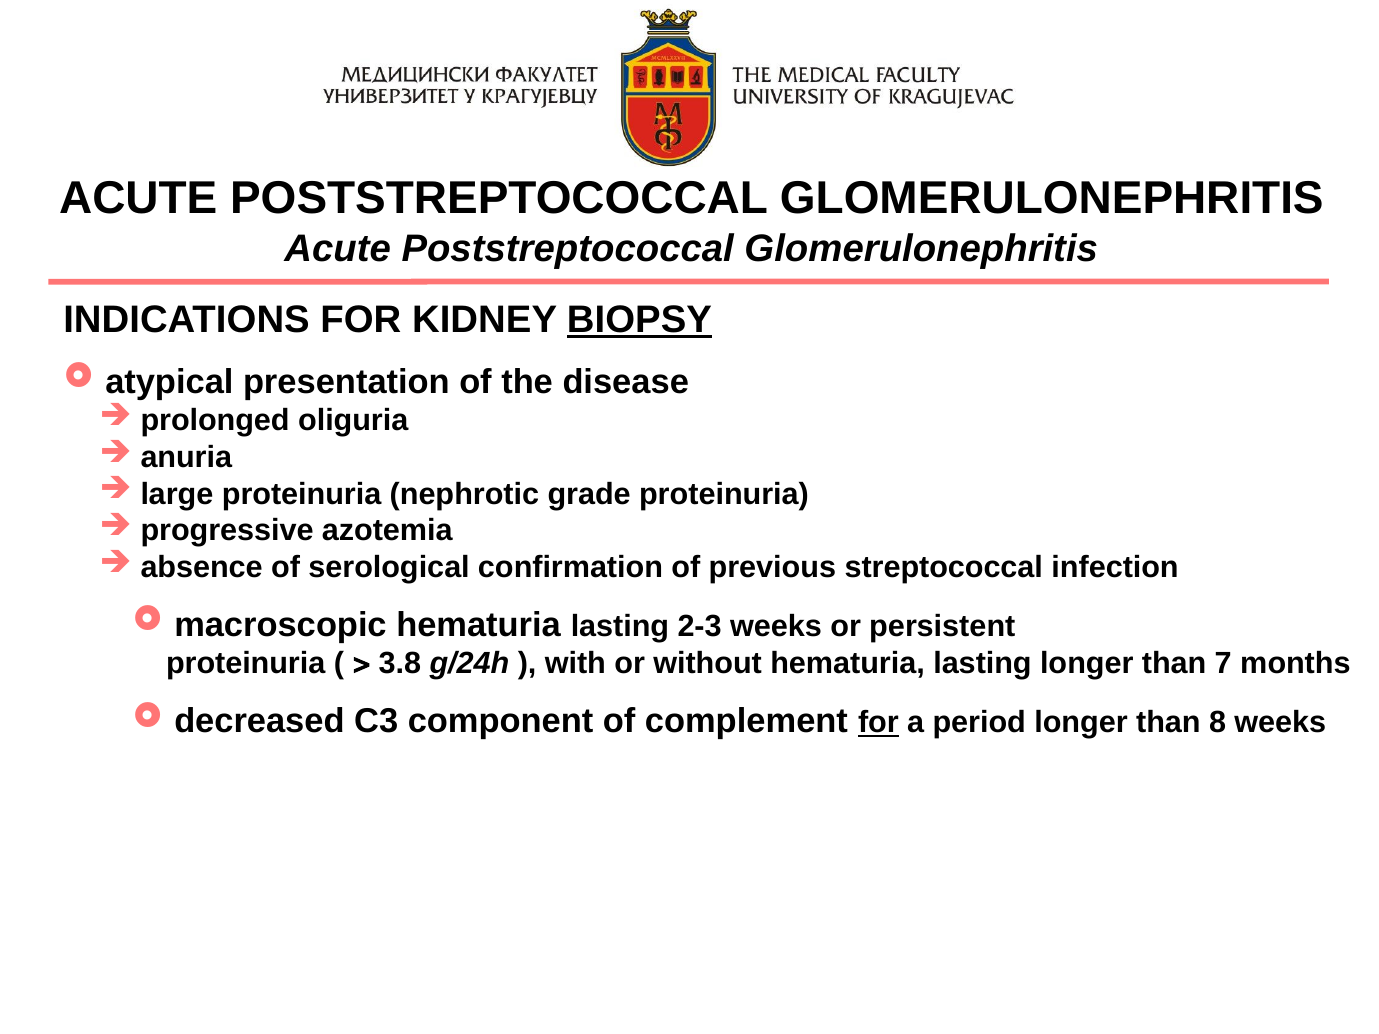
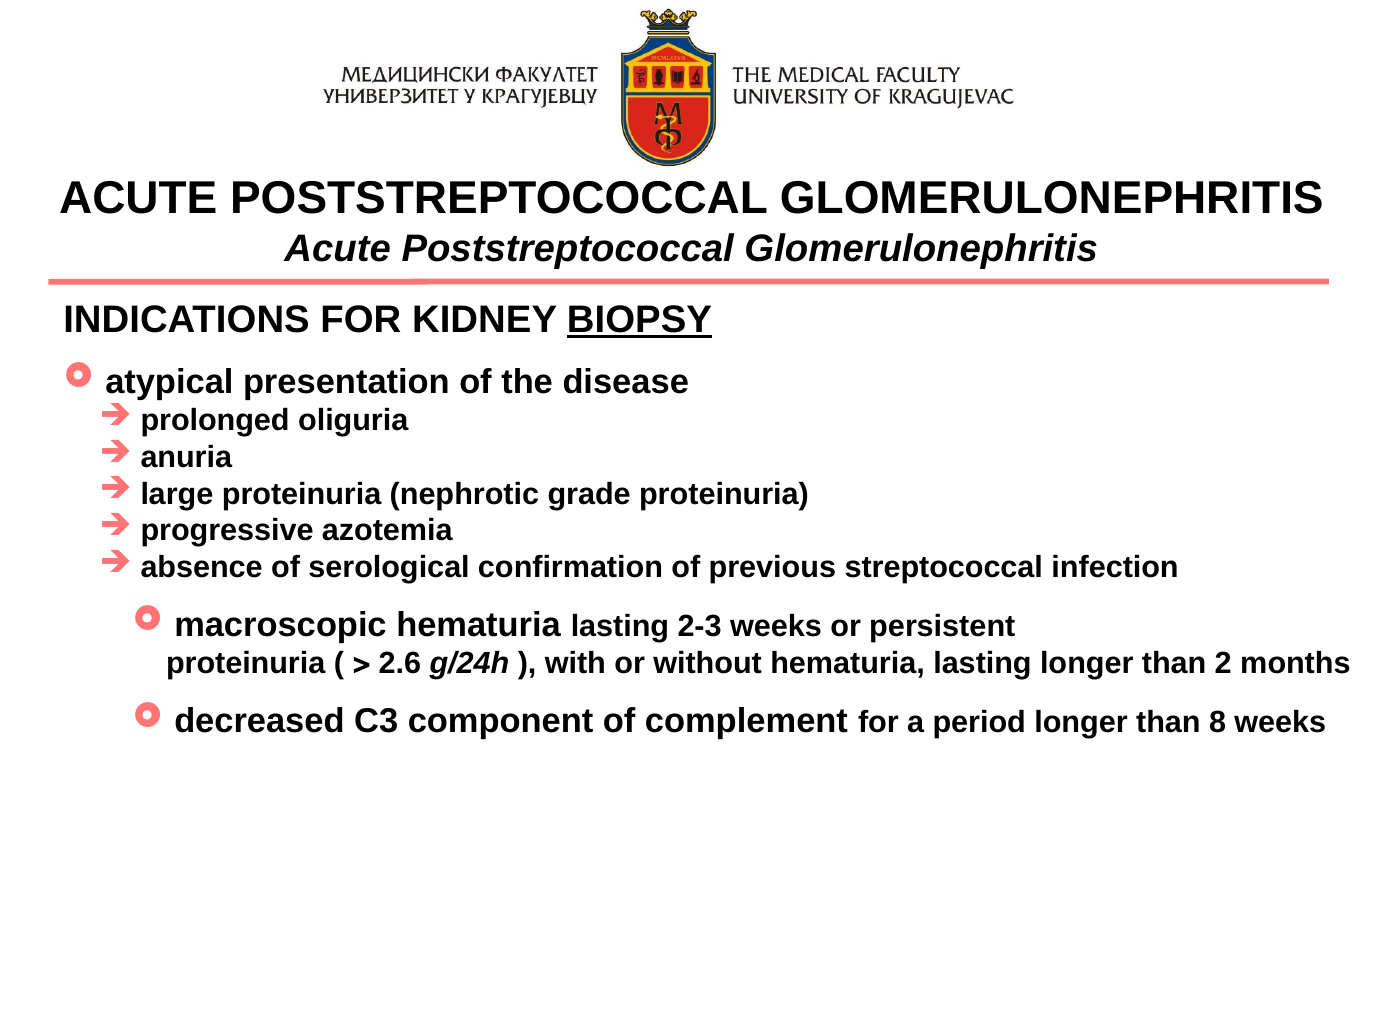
3.8: 3.8 -> 2.6 (400, 664)
7: 7 -> 2 (1223, 664)
for underline: present -> none (878, 723)
